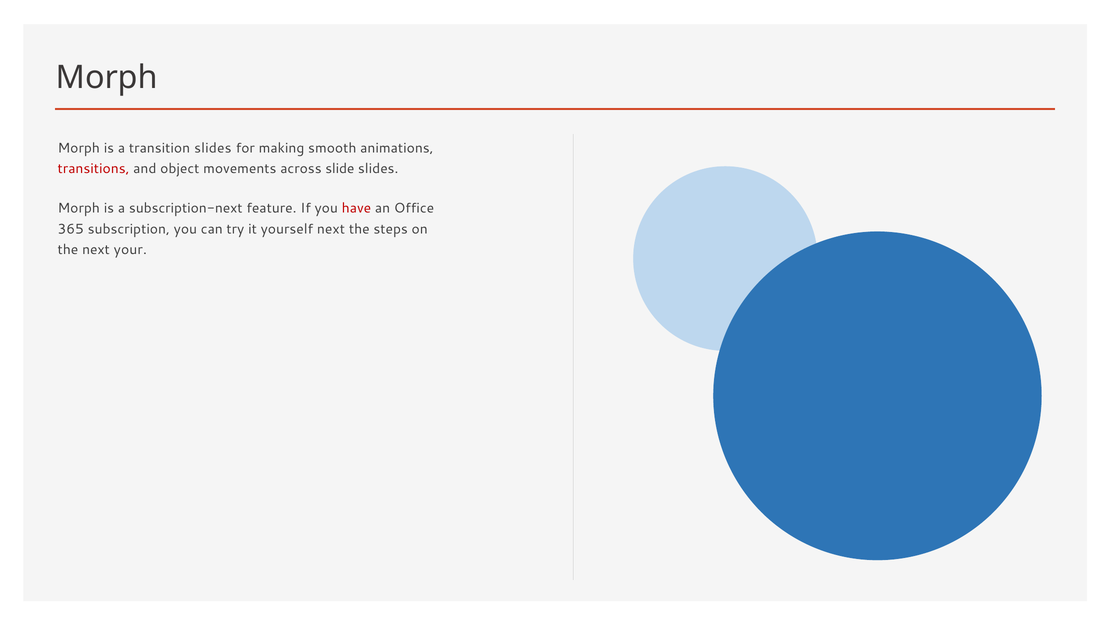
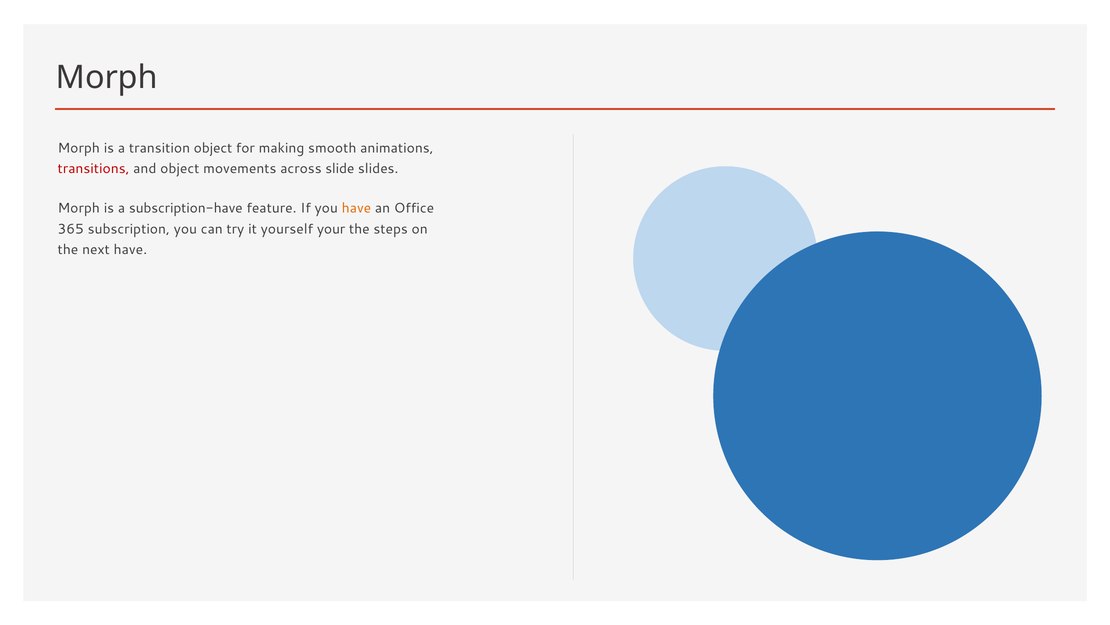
transition slides: slides -> object (213, 148)
subscription-next: subscription-next -> subscription-have (186, 208)
have colour: red -> orange (356, 208)
yourself next: next -> your (331, 229)
next your: your -> have (130, 250)
